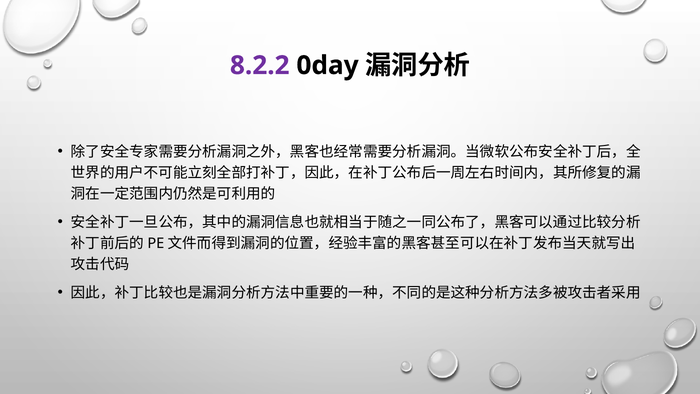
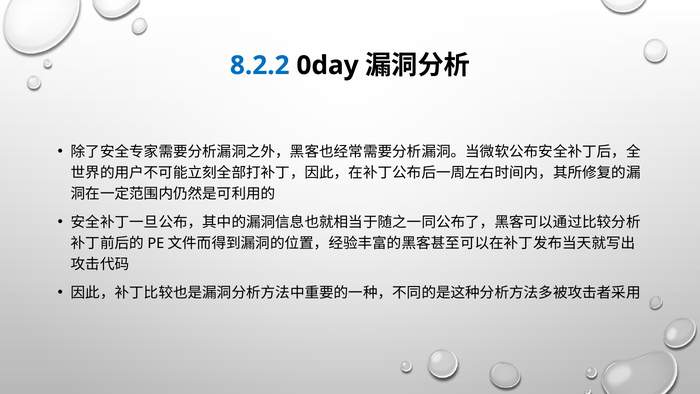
8.2.2 colour: purple -> blue (260, 65)
